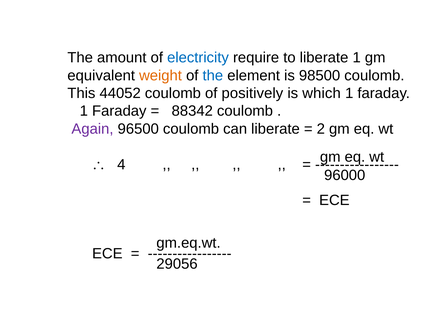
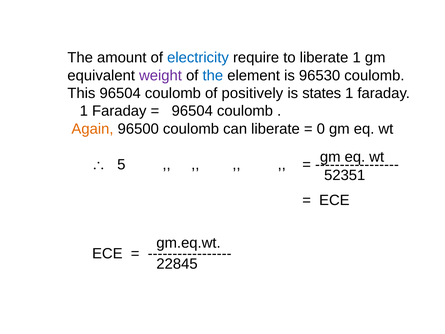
weight colour: orange -> purple (161, 75)
98500: 98500 -> 96530 (320, 75)
This 44052: 44052 -> 96504 (120, 93)
which: which -> states (322, 93)
88342: 88342 -> 96504 (192, 111)
Again colour: purple -> orange (92, 129)
2: 2 -> 0 (321, 129)
4: 4 -> 5 (121, 164)
96000: 96000 -> 52351 (345, 175)
29056: 29056 -> 22845 (177, 264)
